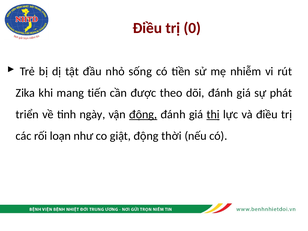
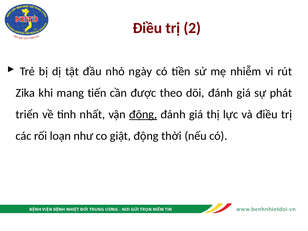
0: 0 -> 2 (192, 28)
sống: sống -> ngày (140, 71)
ngày: ngày -> nhất (92, 114)
thị underline: present -> none (213, 114)
